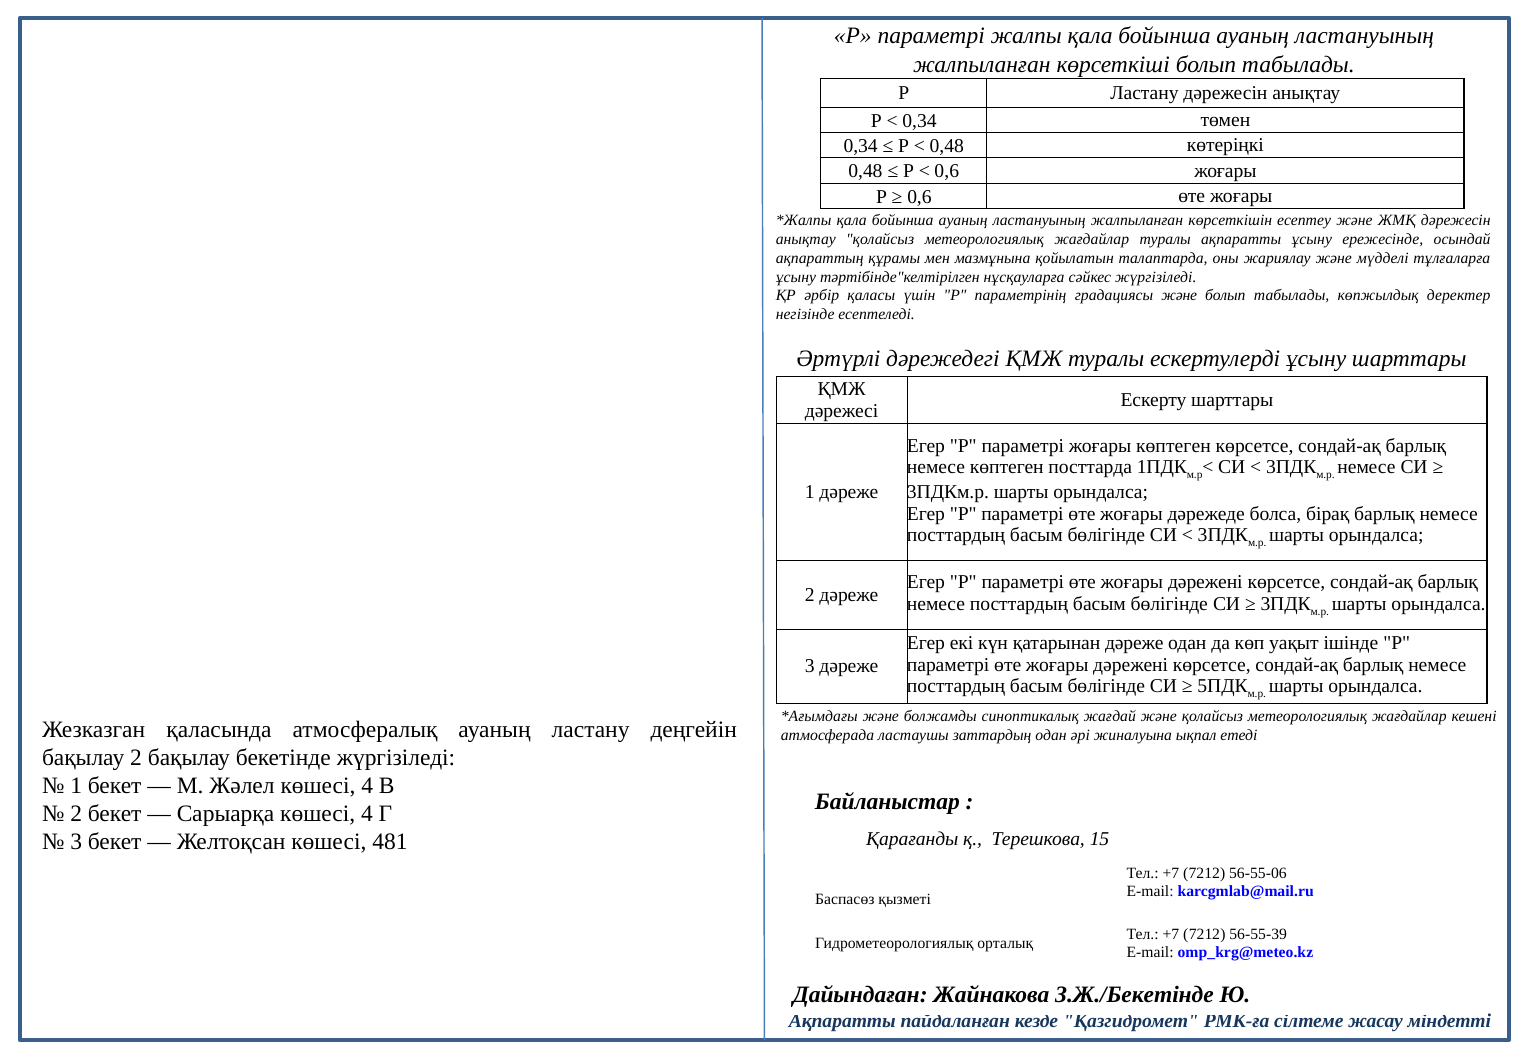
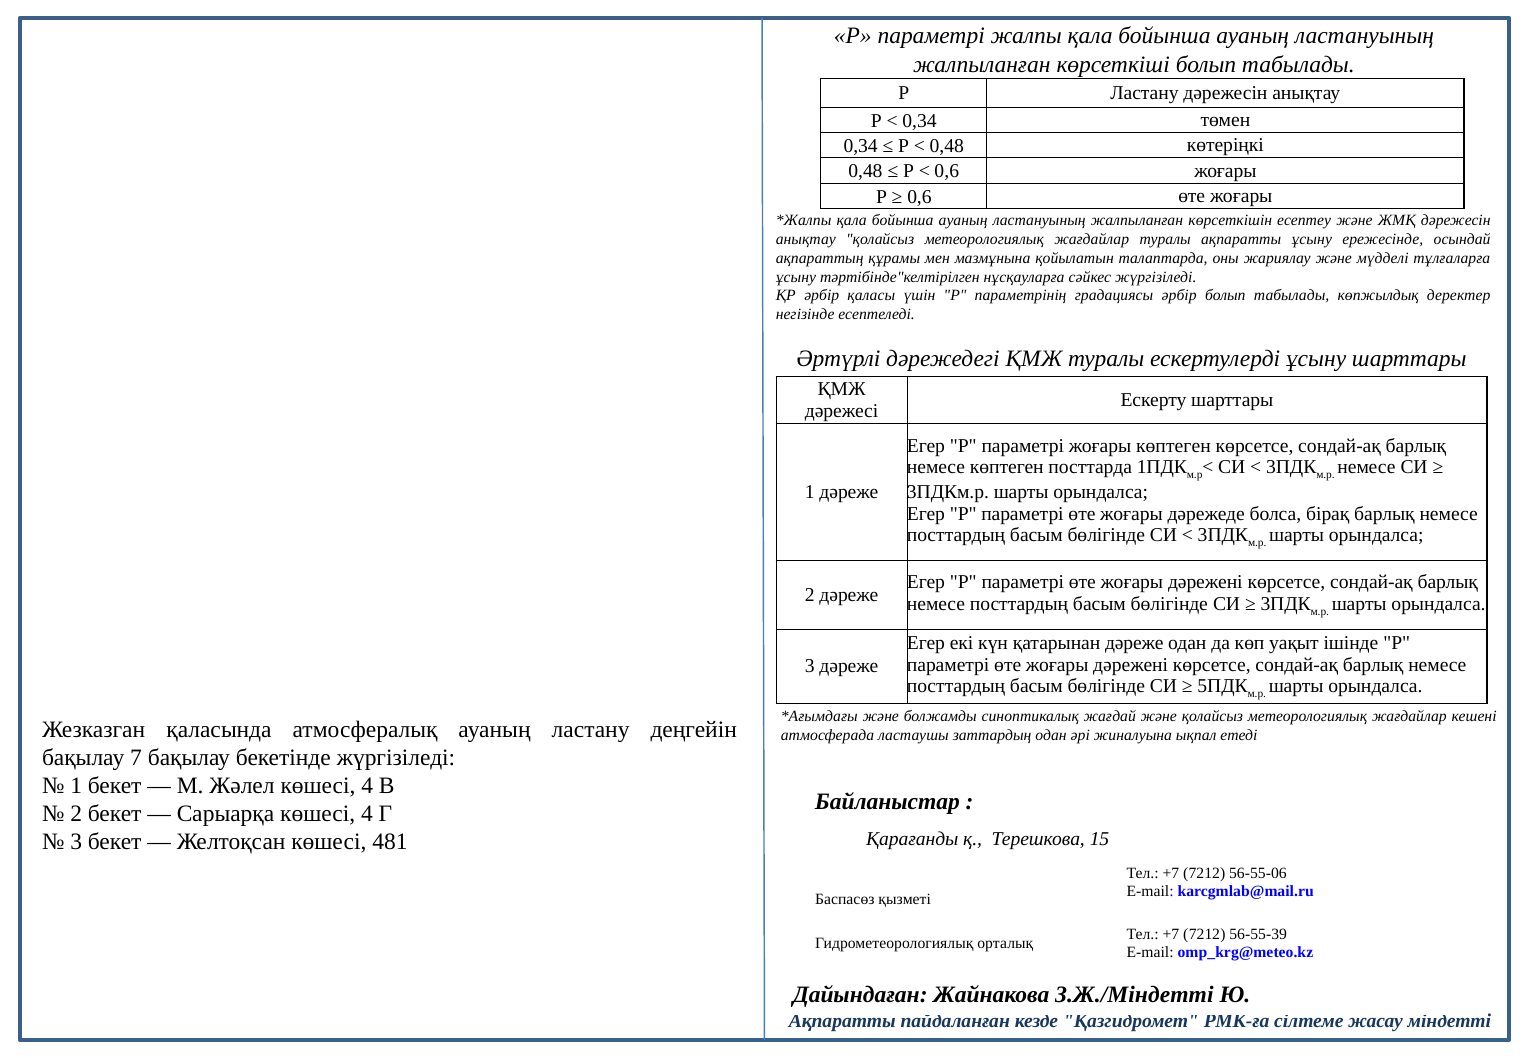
градациясы және: және -> әрбір (1179, 296)
бақылау 2: 2 -> 7 (136, 758)
З.Ж./Бекетінде: З.Ж./Бекетінде -> З.Ж./Міндетті (1134, 995)
